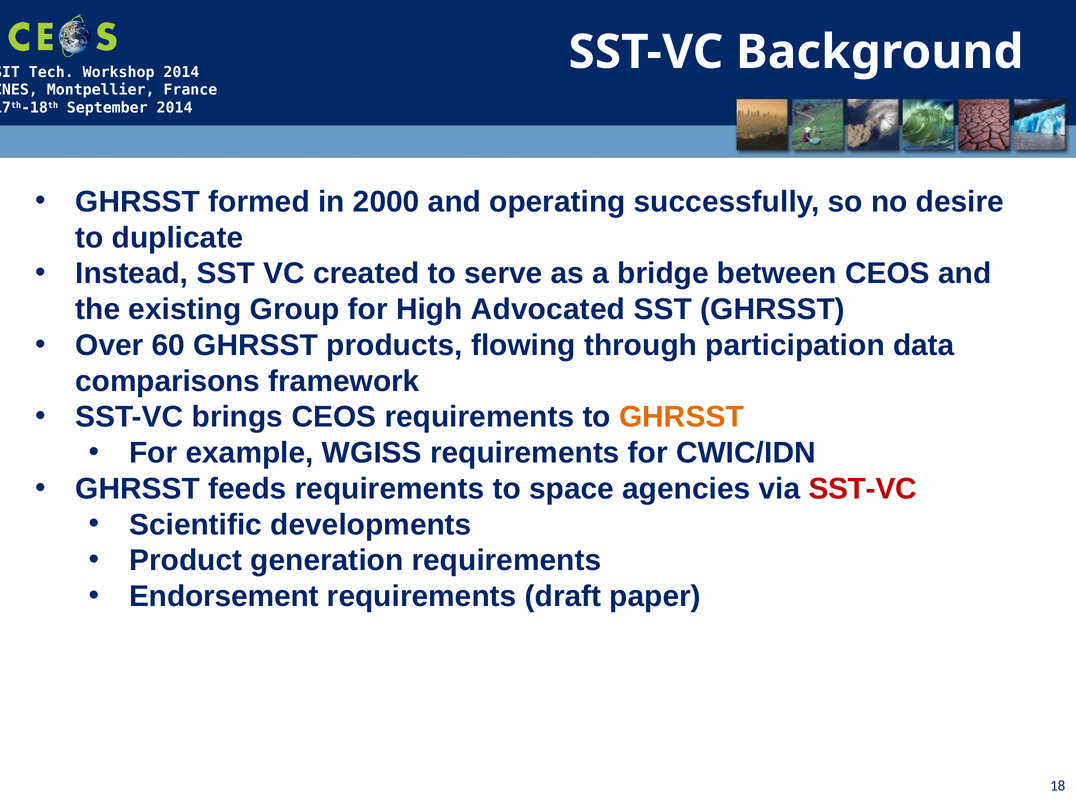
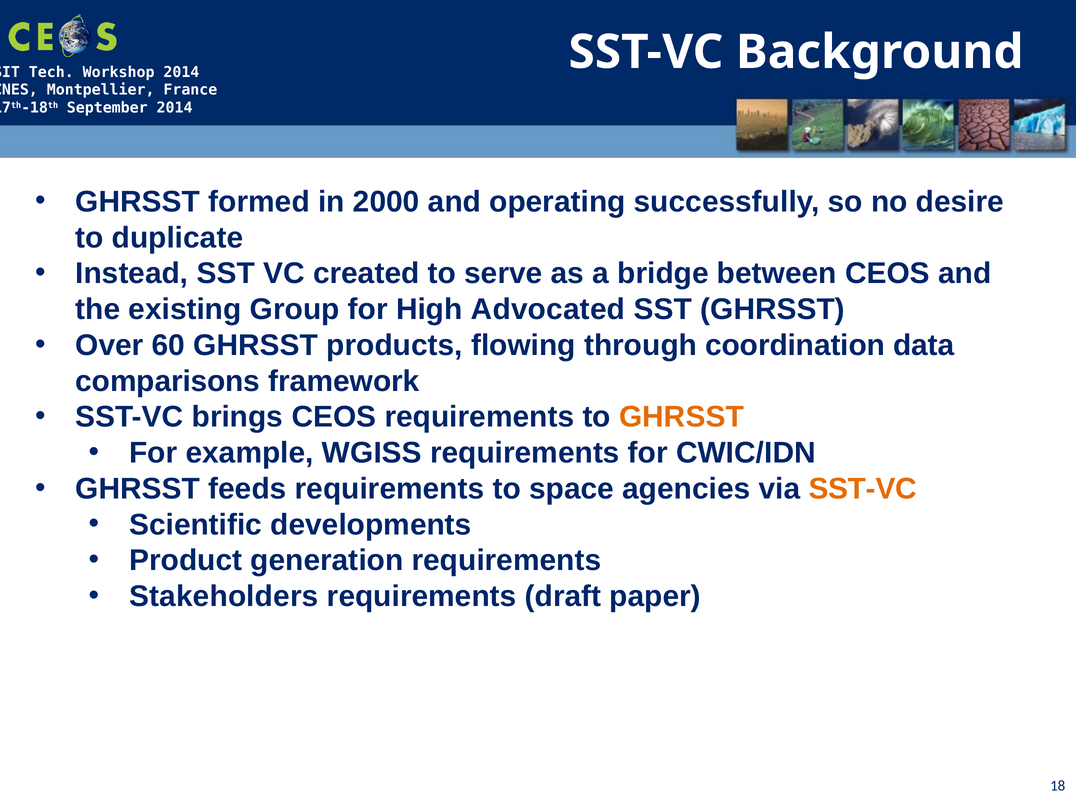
participation: participation -> coordination (795, 345)
SST-VC colour: red -> orange (863, 489)
Endorsement: Endorsement -> Stakeholders (224, 597)
